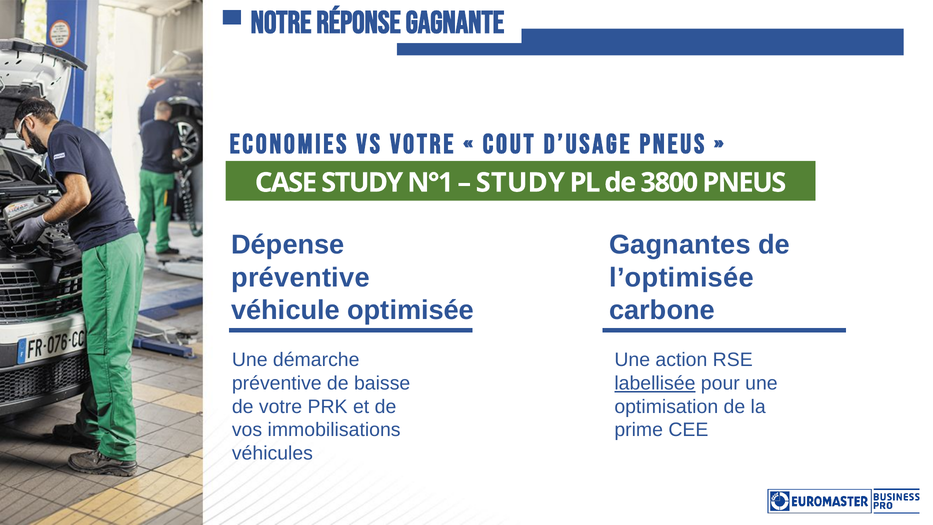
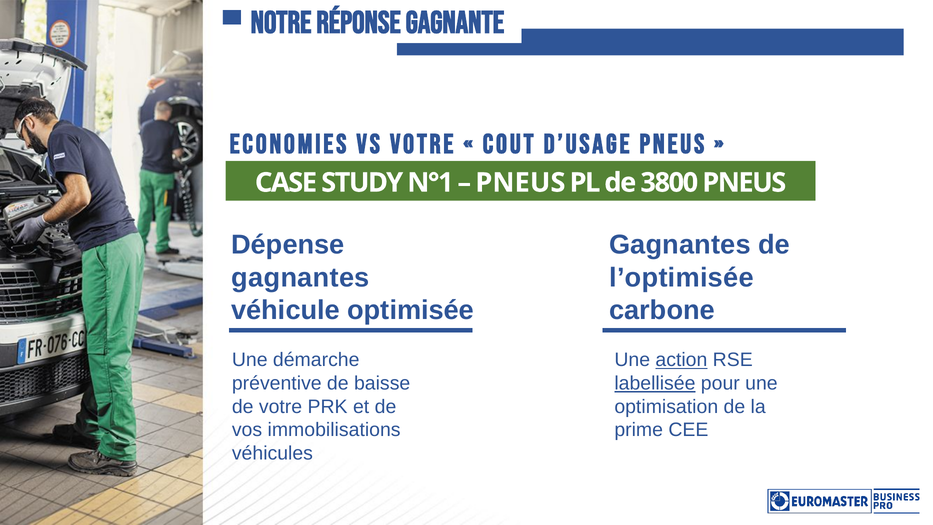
STUDY: STUDY -> PNEUS (520, 183)
préventive: préventive -> gagnantes (300, 277)
action underline: none -> present (681, 360)
